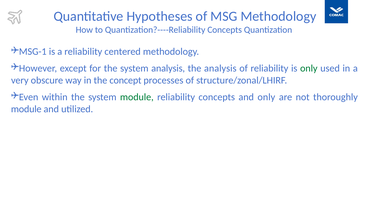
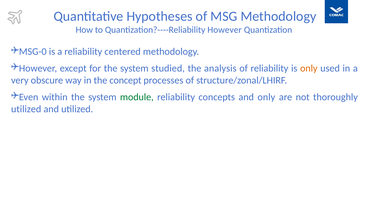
Quantization?----Reliability Concepts: Concepts -> However (225, 30)
MSG-1: MSG-1 -> MSG-0 (33, 52)
system analysis: analysis -> studied (168, 68)
only colour: green -> orange (309, 68)
module: module -> utilized (26, 109)
